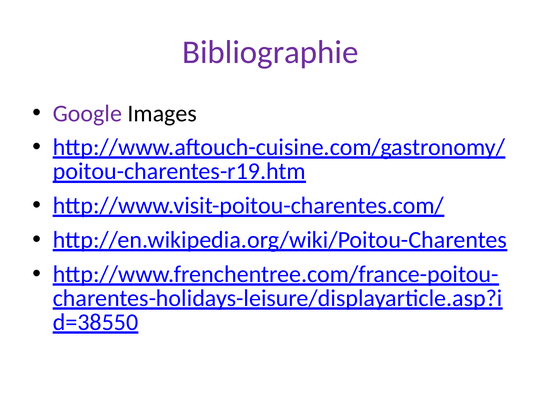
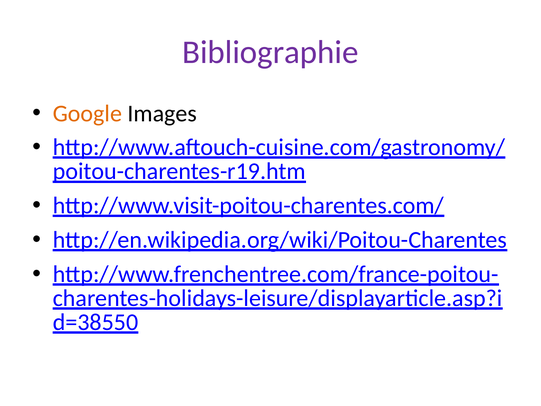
Google colour: purple -> orange (87, 114)
